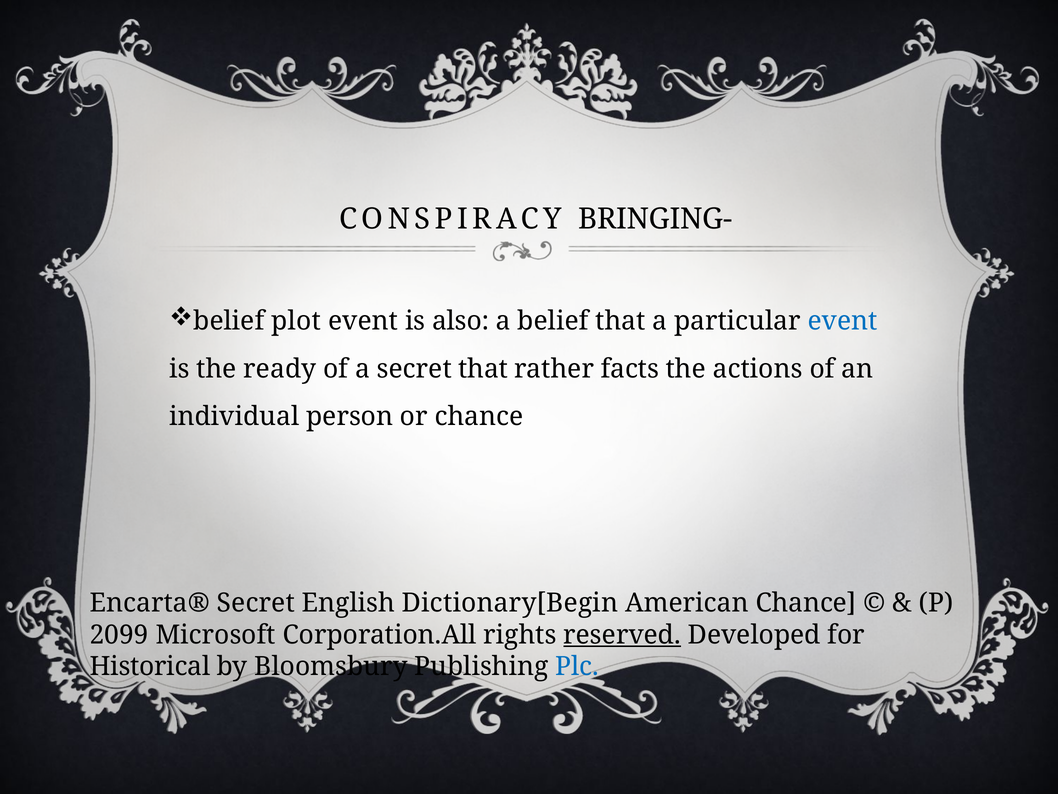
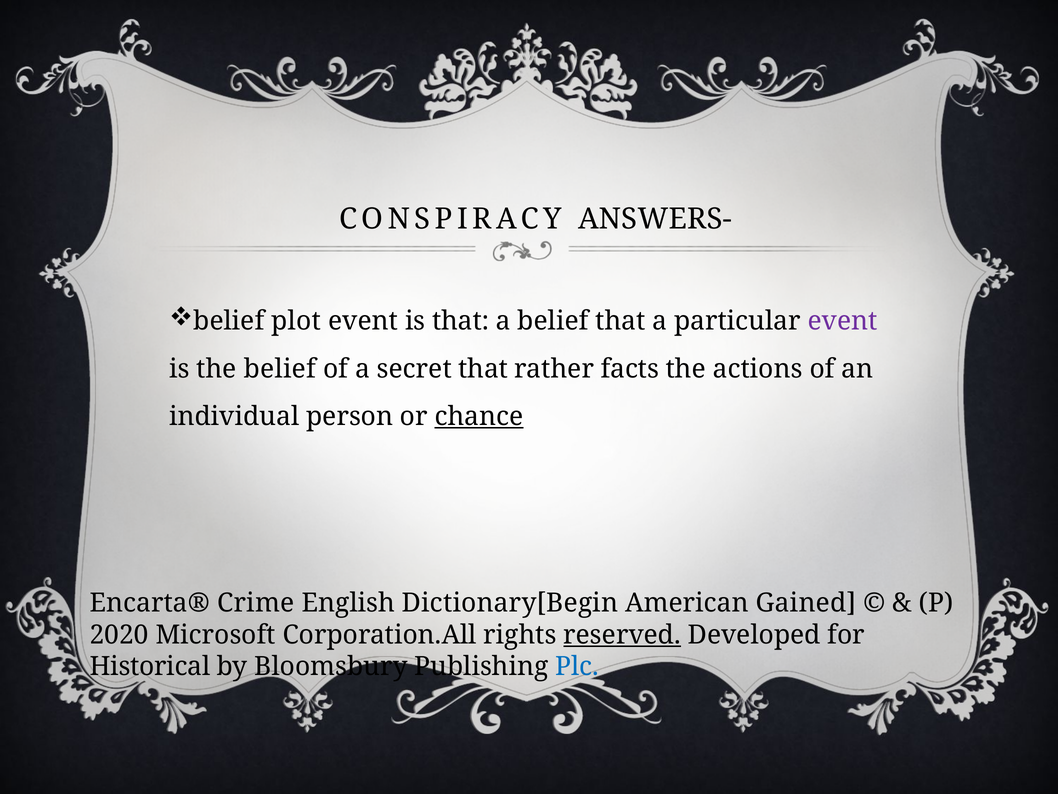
BRINGING-: BRINGING- -> ANSWERS- (655, 219)
is also: also -> that (461, 321)
event colour: blue -> purple (843, 321)
the ready: ready -> belief (280, 369)
chance underline: none -> present (479, 416)
Encarta® Secret: Secret -> Crime (256, 603)
American Chance: Chance -> Gained (806, 603)
2099: 2099 -> 2020 (119, 634)
